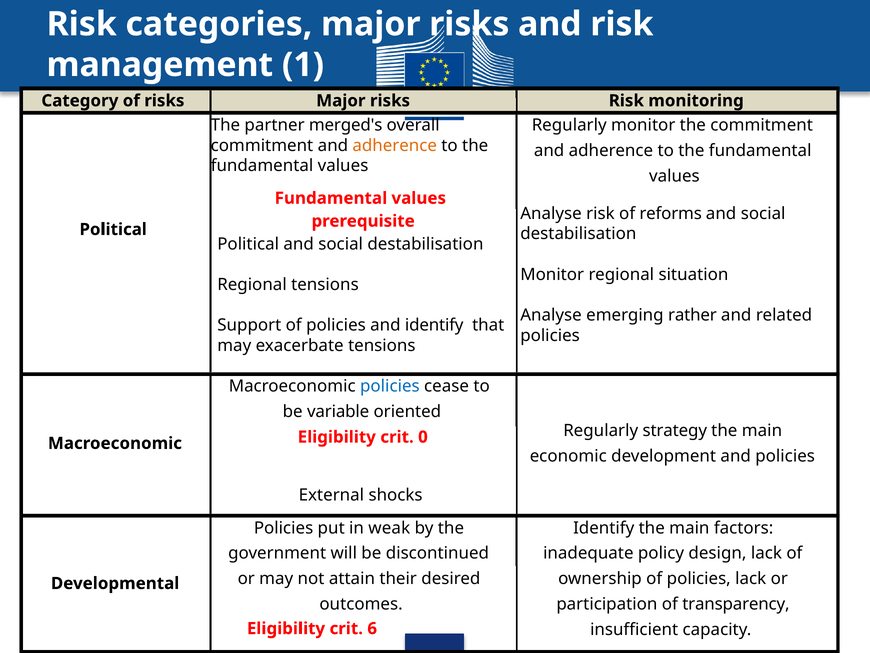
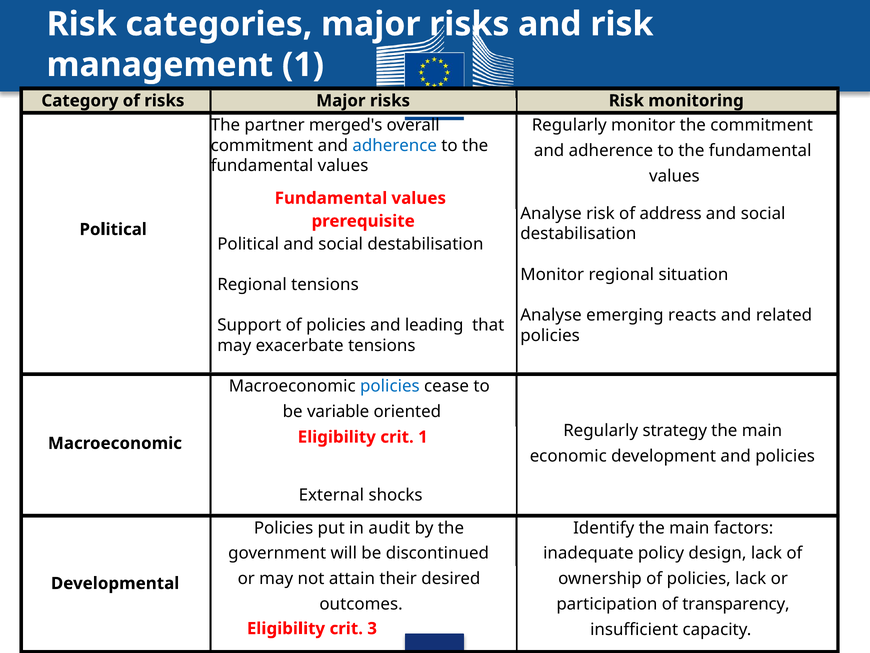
adherence colour: orange -> blue (395, 145)
reforms: reforms -> address (671, 213)
rather: rather -> reacts (692, 315)
and identify: identify -> leading (434, 325)
crit 0: 0 -> 1 (423, 437)
weak: weak -> audit (389, 528)
6: 6 -> 3 (372, 628)
